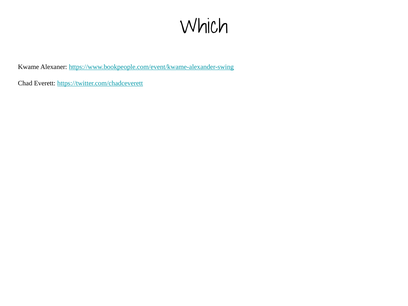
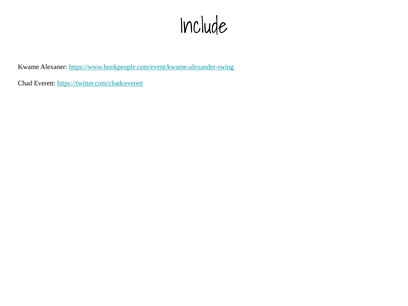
Which: Which -> Include (204, 26)
